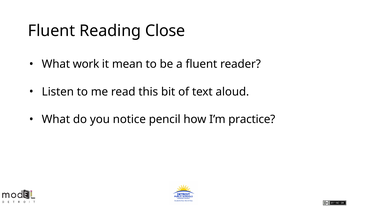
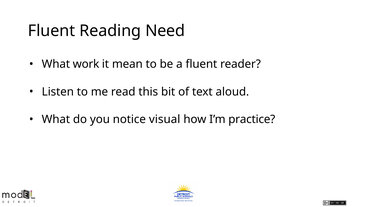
Close: Close -> Need (165, 31)
pencil: pencil -> visual (165, 119)
